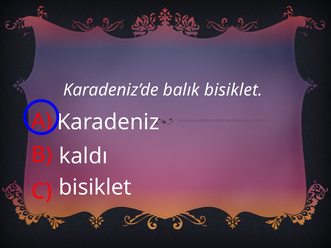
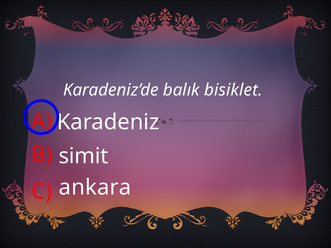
kaldı: kaldı -> simit (83, 156)
C bisiklet: bisiklet -> ankara (95, 187)
